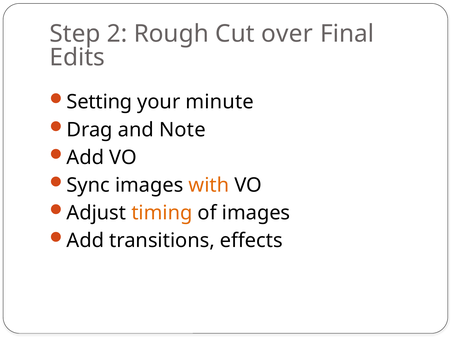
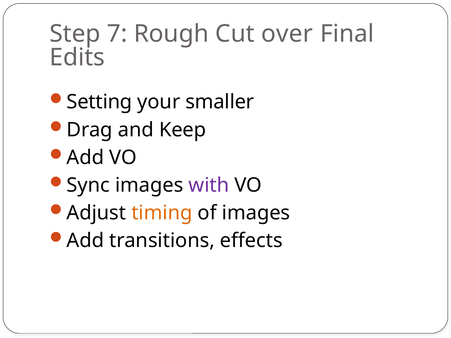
2: 2 -> 7 (117, 34)
minute: minute -> smaller (220, 102)
Note: Note -> Keep (183, 130)
with colour: orange -> purple (209, 185)
